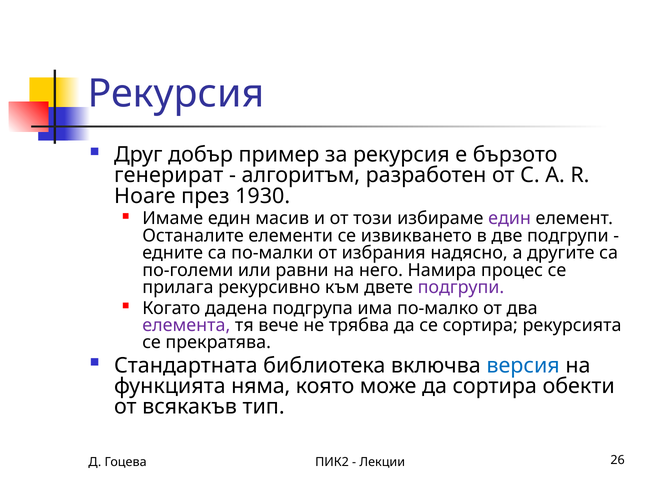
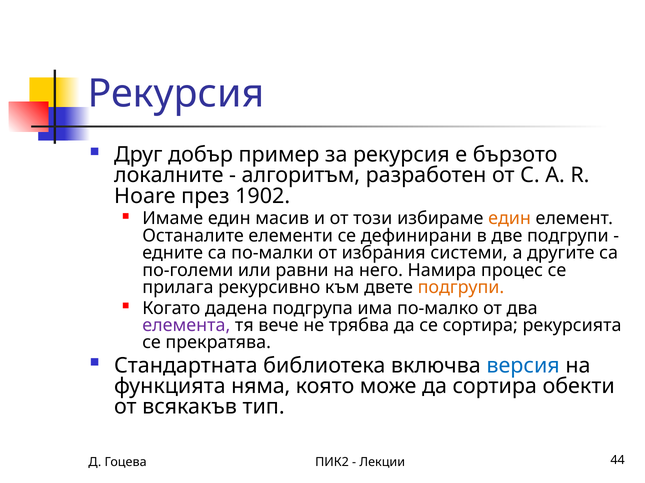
генерират: генерират -> локалните (169, 176)
1930: 1930 -> 1902 (263, 196)
един colour: purple -> orange (510, 219)
извикването: извикването -> дефинирани (416, 236)
надясно: надясно -> системи (469, 253)
подгрупи colour: purple -> orange (461, 288)
26: 26 -> 44 (618, 461)
